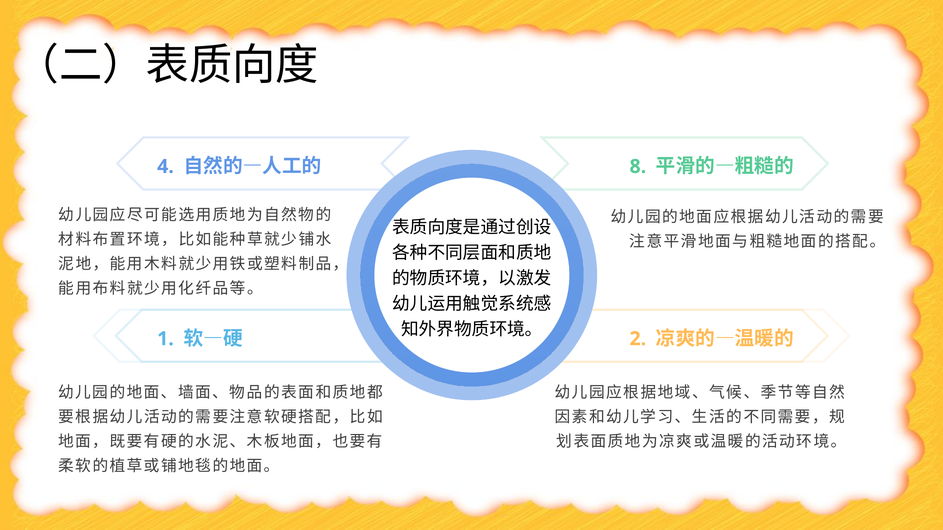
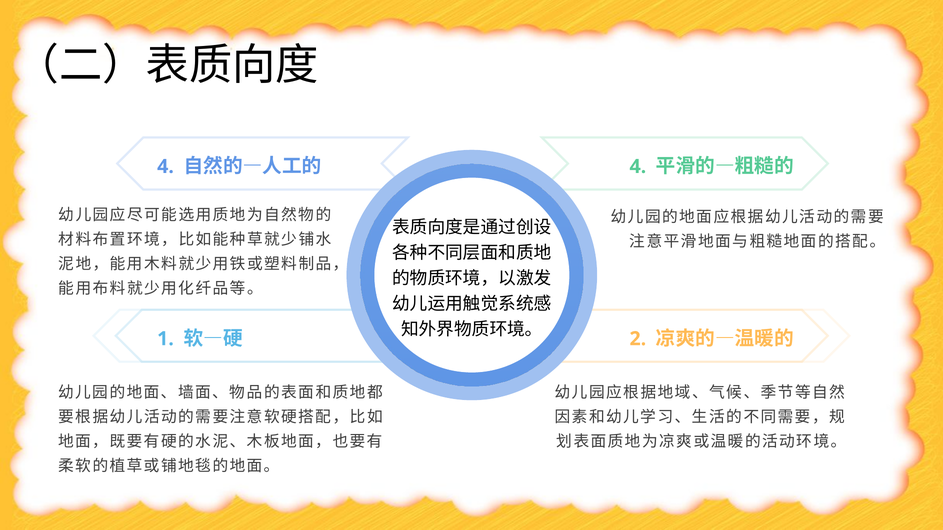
8: 8 -> 4 (638, 167)
